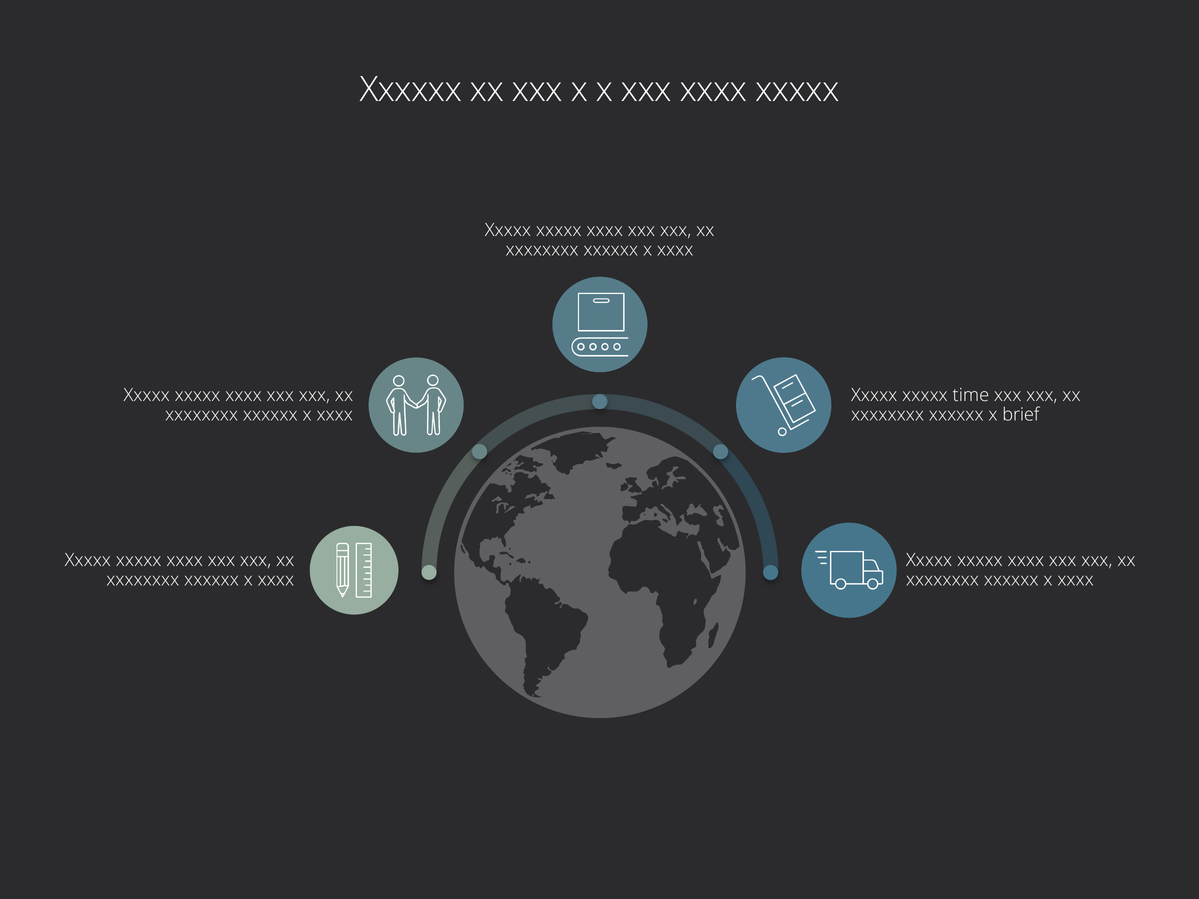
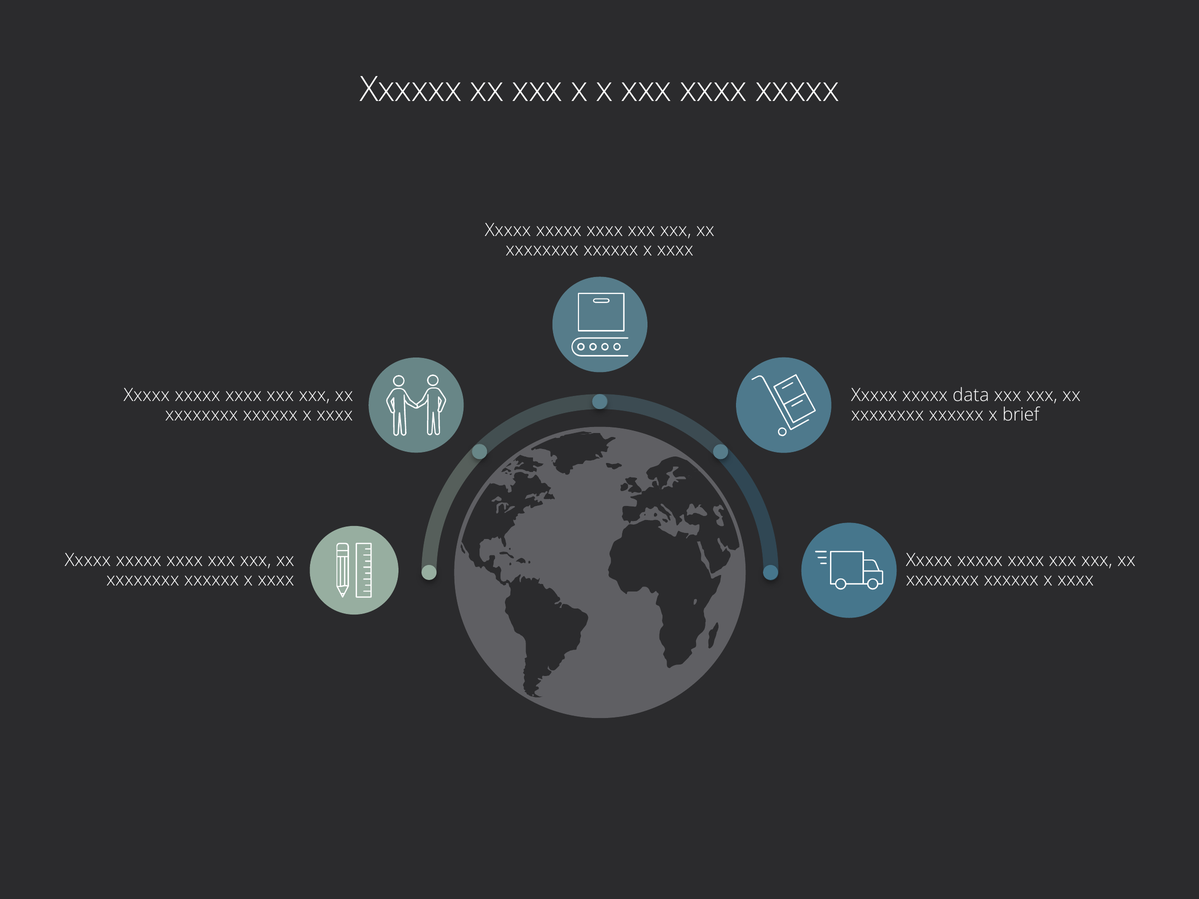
time: time -> data (971, 395)
